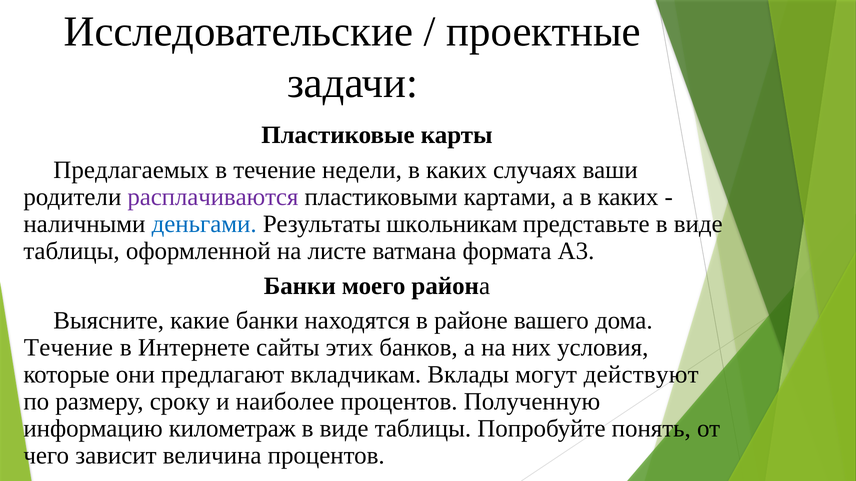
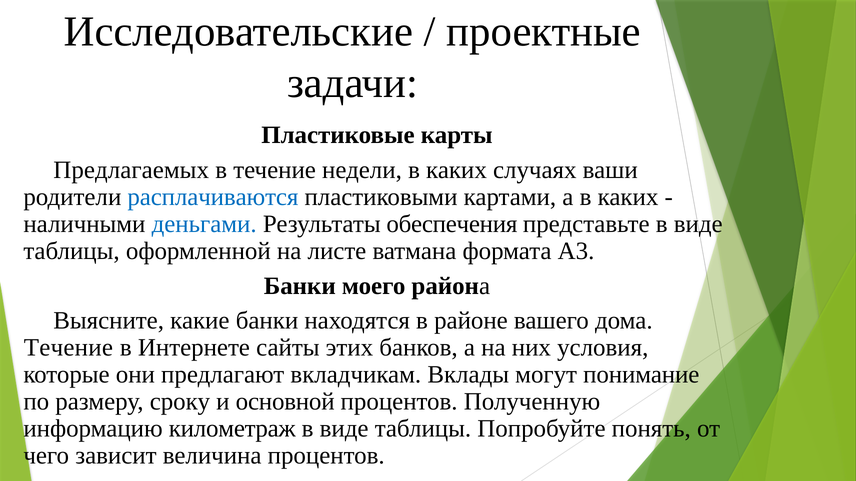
расплачиваются colour: purple -> blue (213, 197)
школьникам: школьникам -> обеспечения (452, 224)
действуют: действуют -> понимание (641, 375)
наиболее: наиболее -> основной (285, 402)
